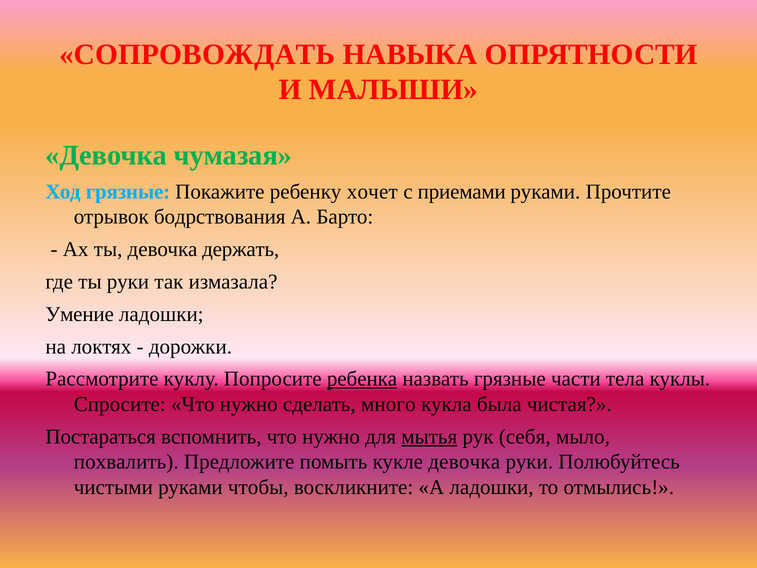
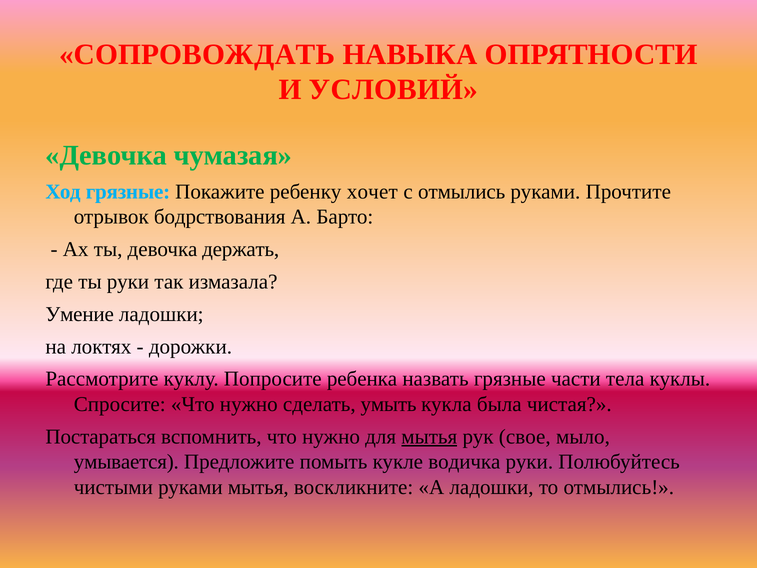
МАЛЫШИ: МАЛЫШИ -> УСЛОВИЙ (393, 90)
с приемами: приемами -> отмылись (462, 192)
ребенка underline: present -> none (362, 379)
много: много -> умыть (389, 404)
себя: себя -> свое (525, 436)
похвалить: похвалить -> умывается (126, 462)
кукле девочка: девочка -> водичка (464, 462)
руками чтобы: чтобы -> мытья (258, 487)
